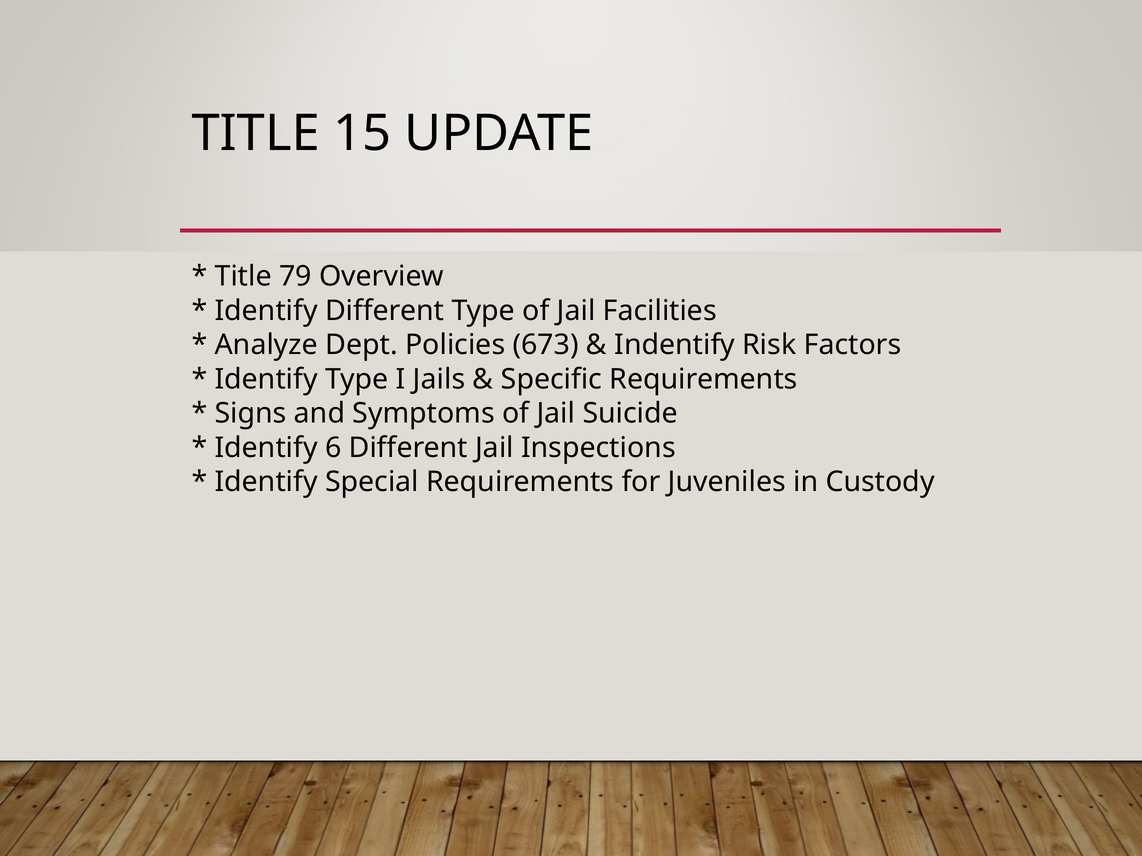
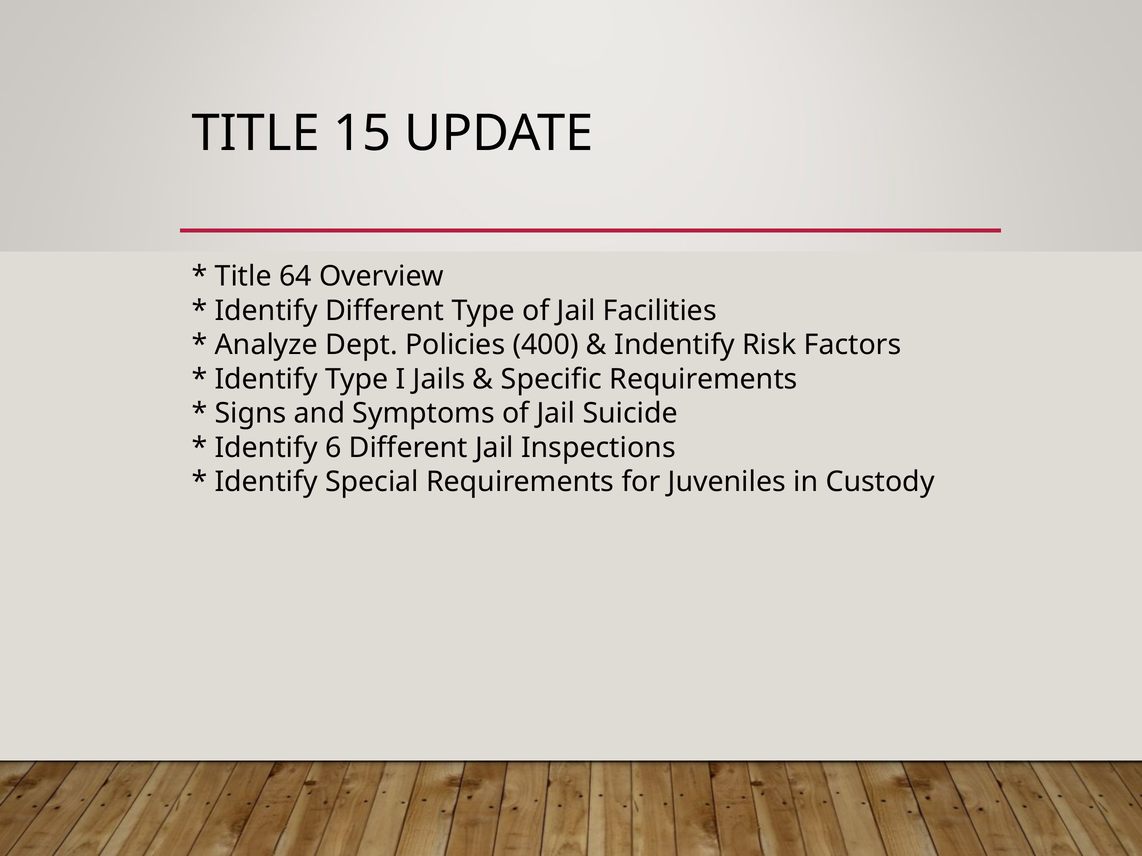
79: 79 -> 64 (295, 277)
673: 673 -> 400 (546, 345)
